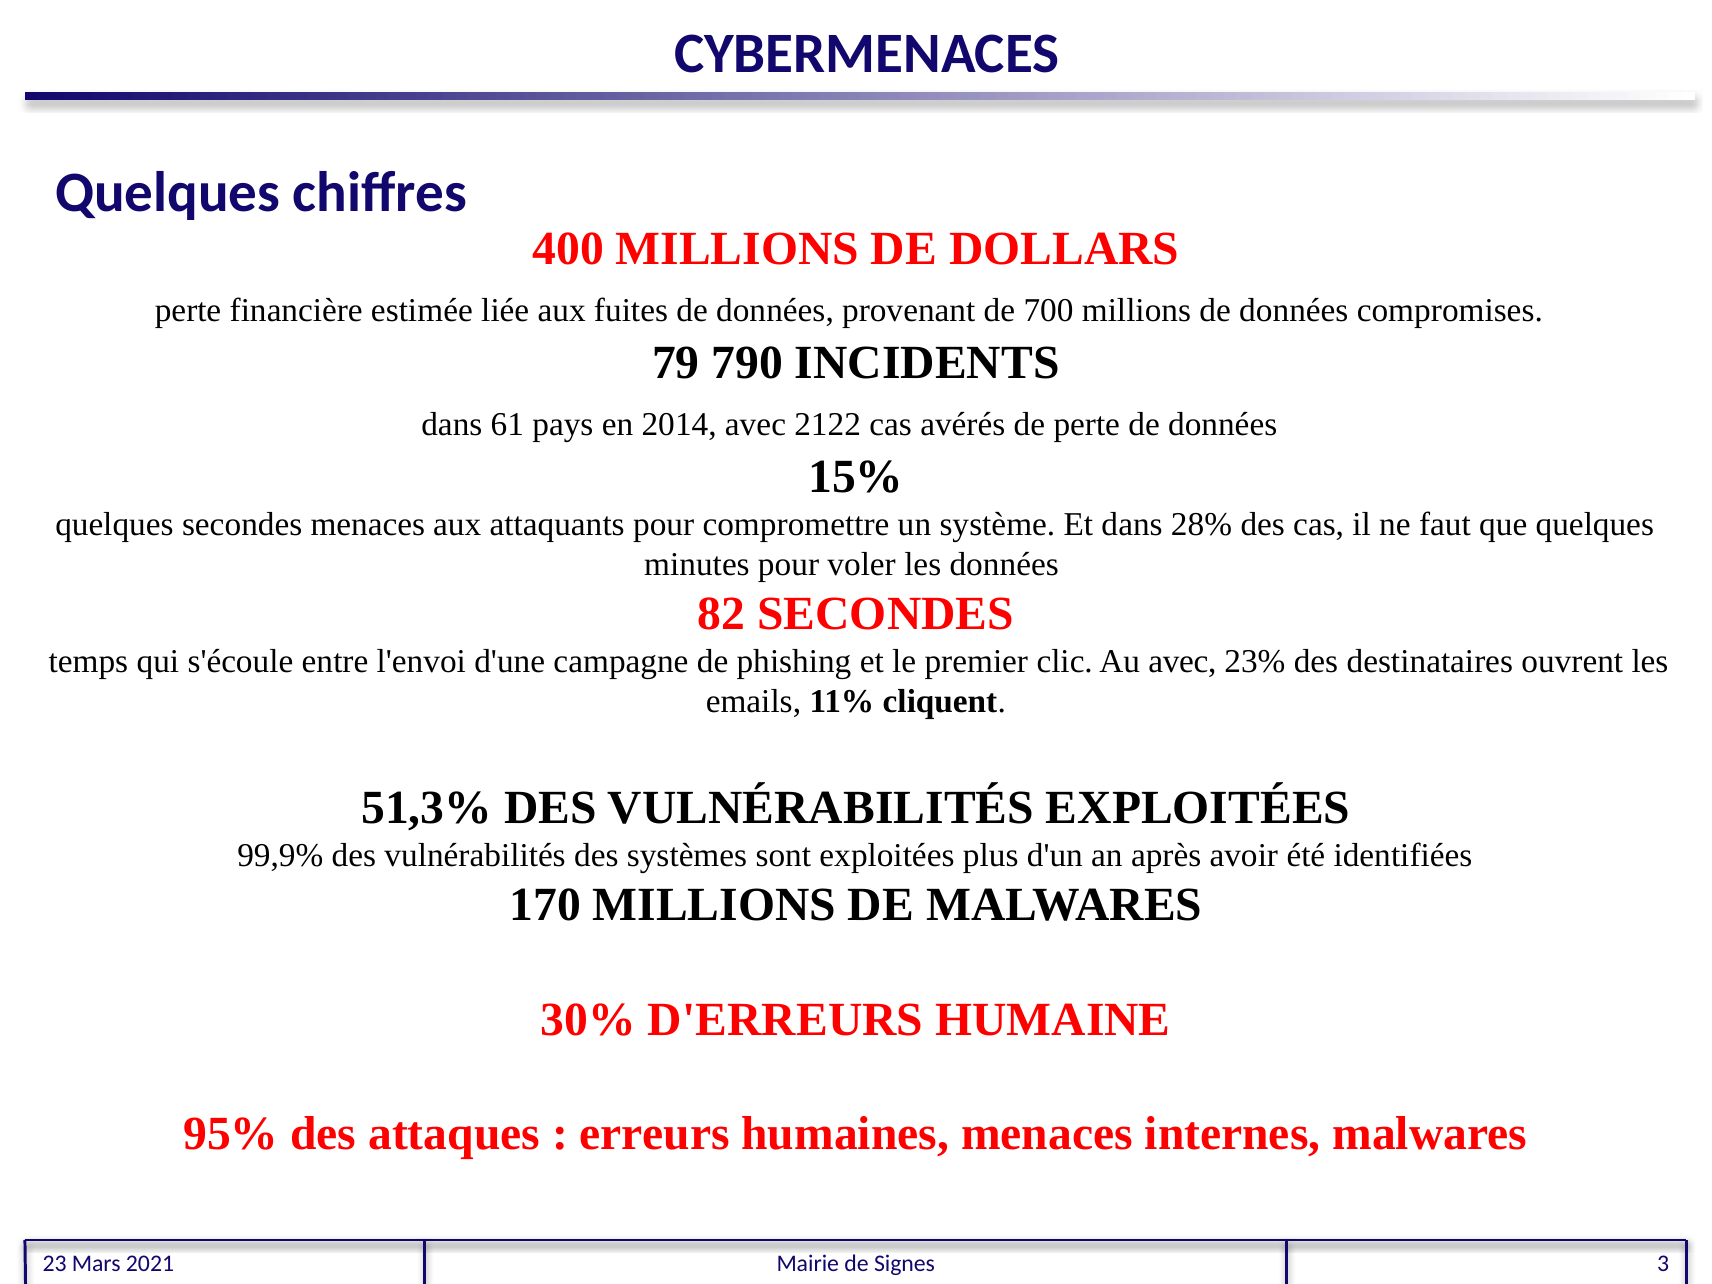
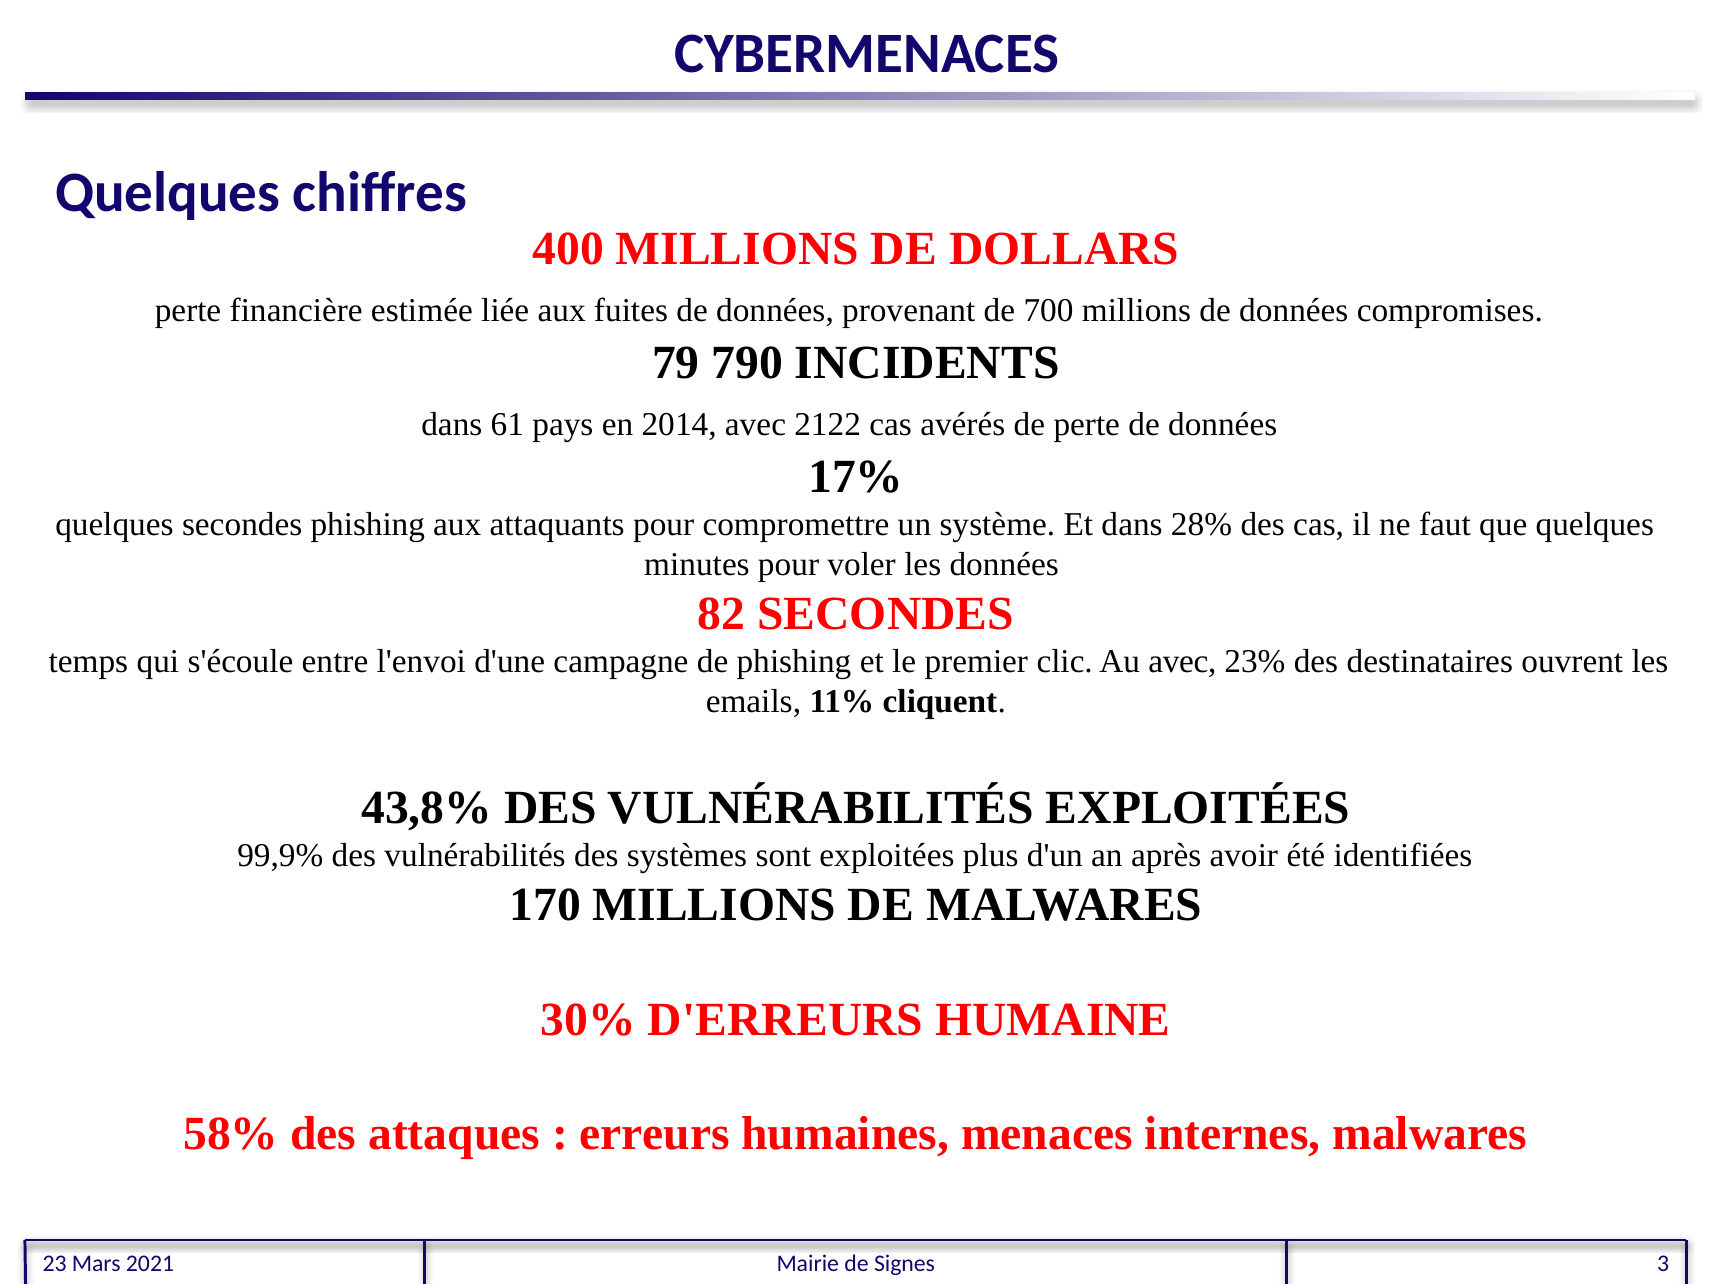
15%: 15% -> 17% (856, 477)
secondes menaces: menaces -> phishing (368, 524)
51,3%: 51,3% -> 43,8% (427, 808)
95%: 95% -> 58% (231, 1133)
